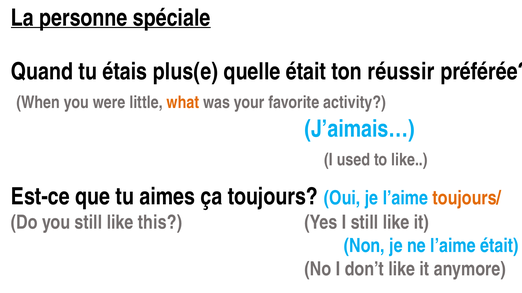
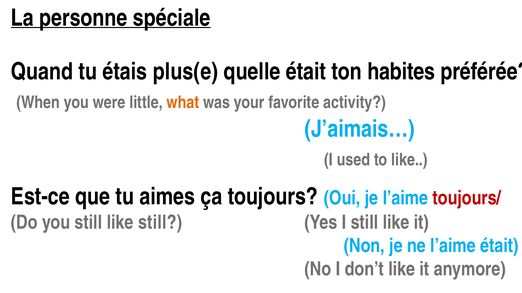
réussir: réussir -> habites (401, 72)
toujours/ colour: orange -> red (467, 198)
like this: this -> still (160, 223)
